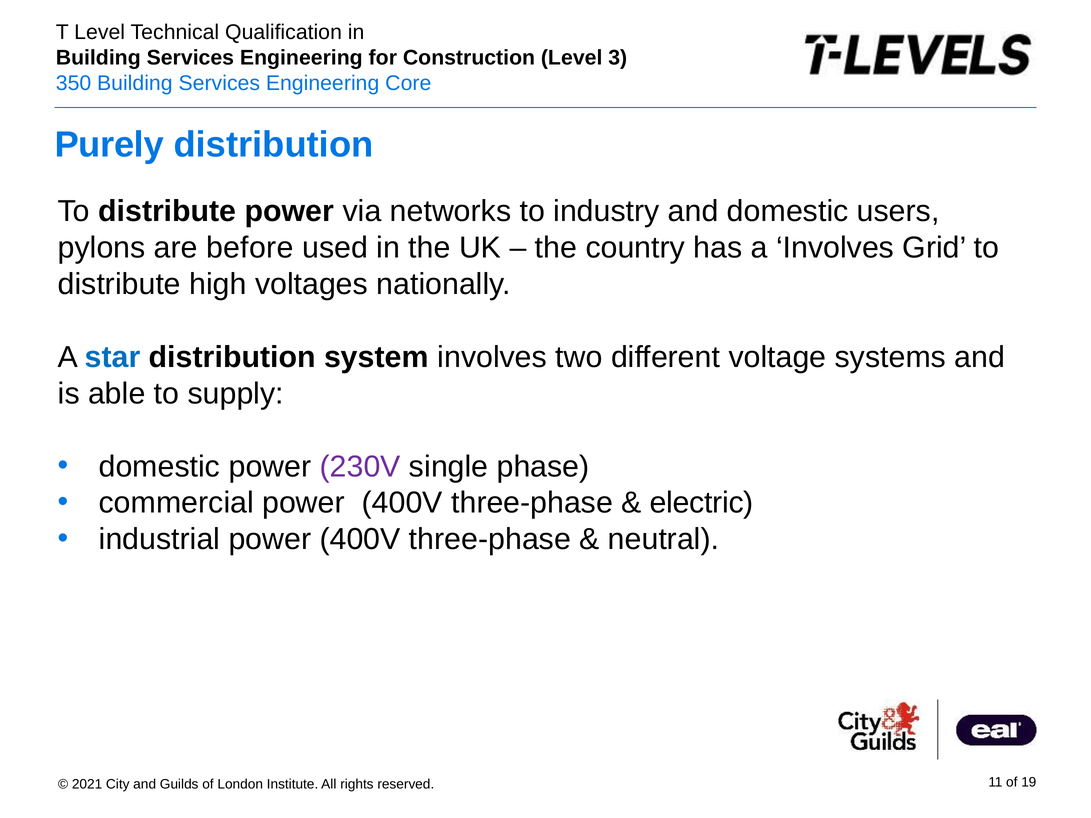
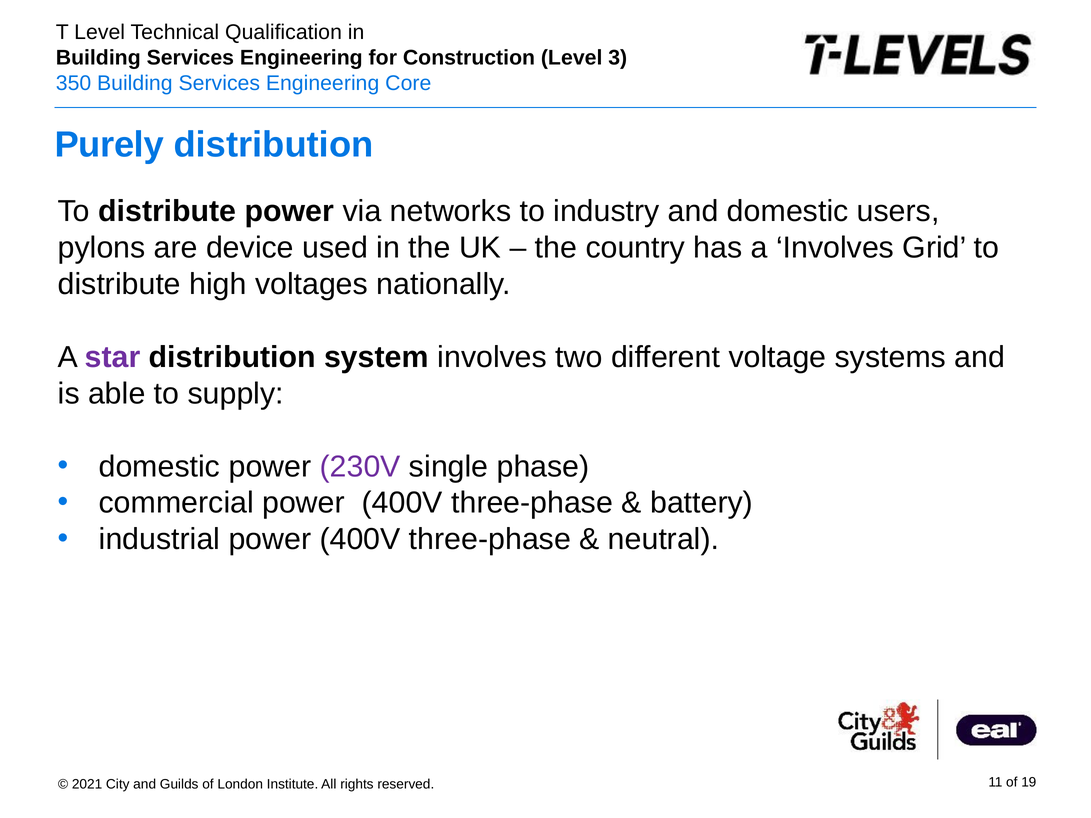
before: before -> device (250, 248)
star colour: blue -> purple (113, 357)
electric: electric -> battery (702, 503)
